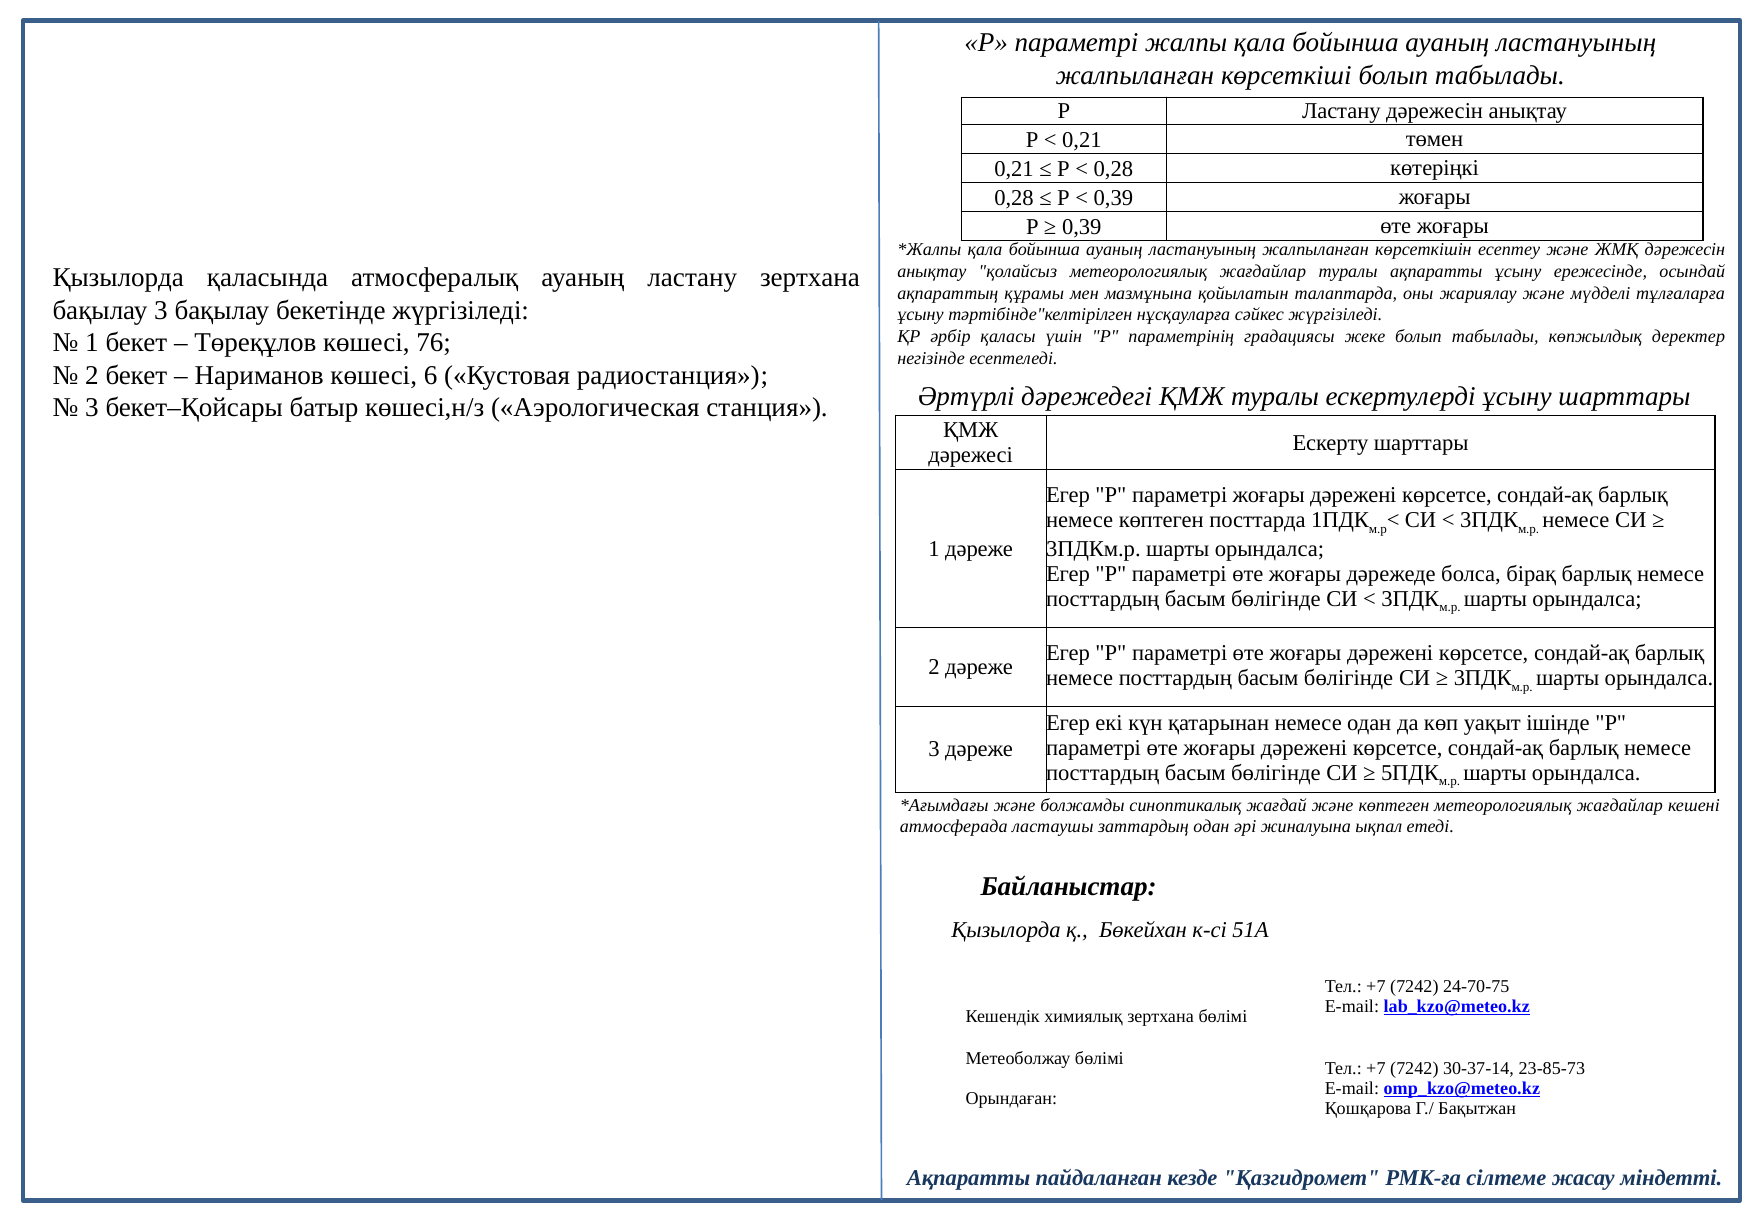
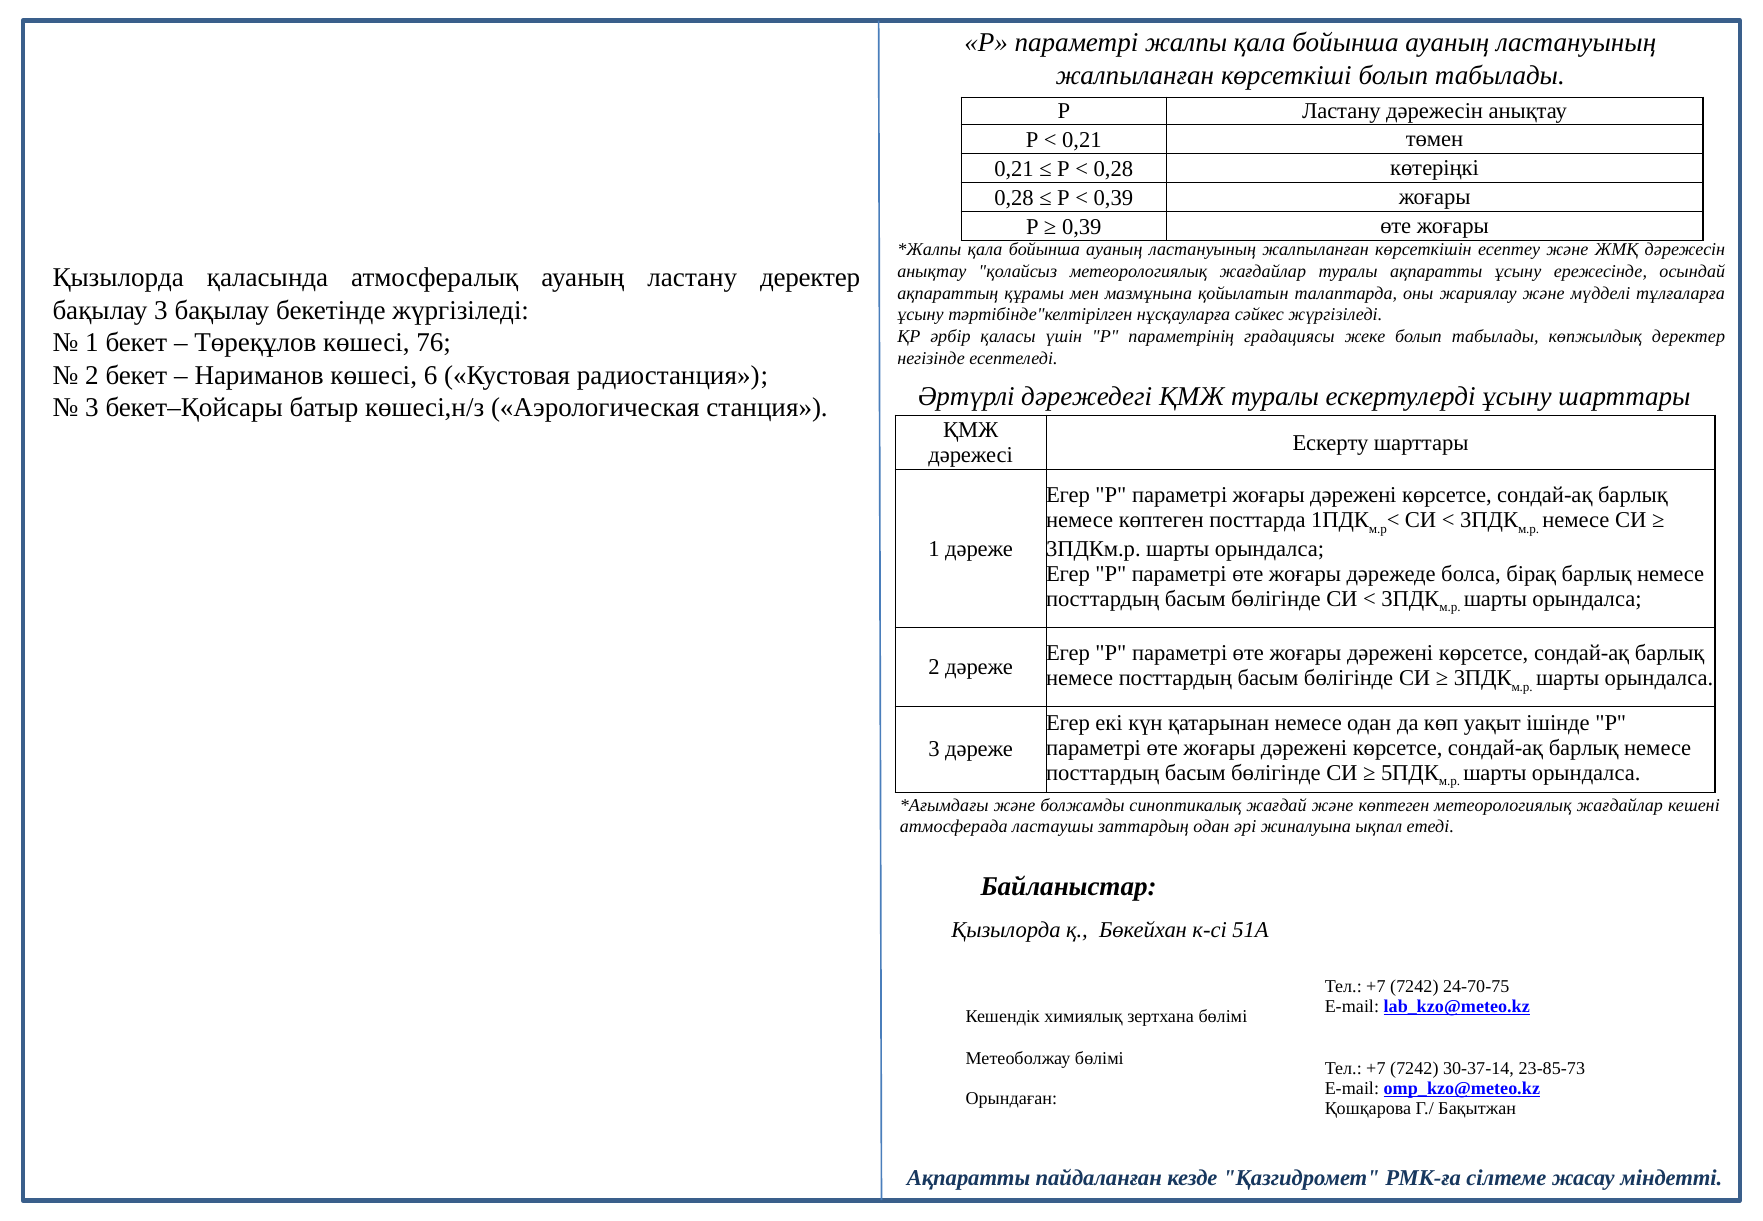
ластану зертхана: зертхана -> деректер (810, 278)
